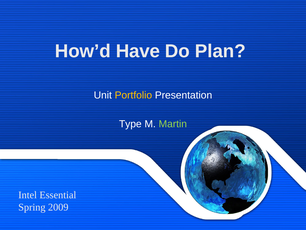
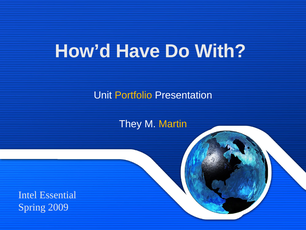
Plan: Plan -> With (220, 51)
Type: Type -> They (130, 124)
Martin colour: light green -> yellow (173, 124)
